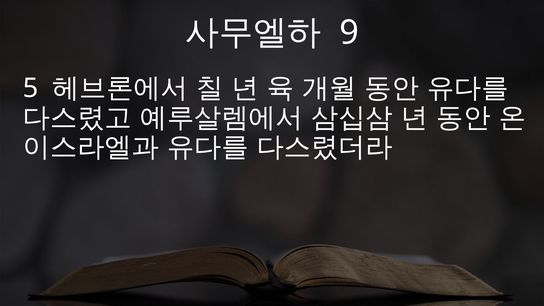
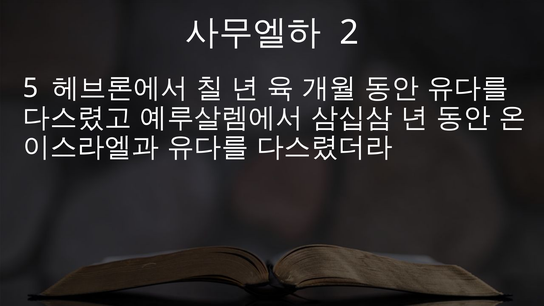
9: 9 -> 2 (349, 33)
